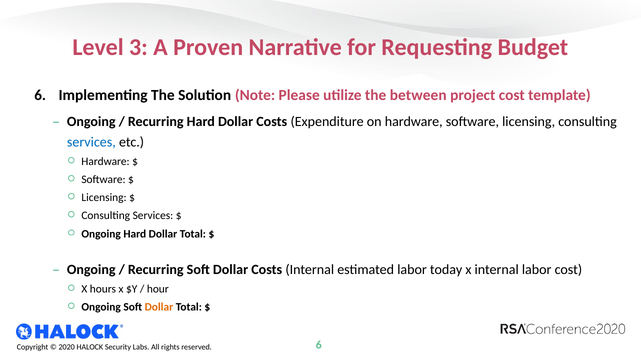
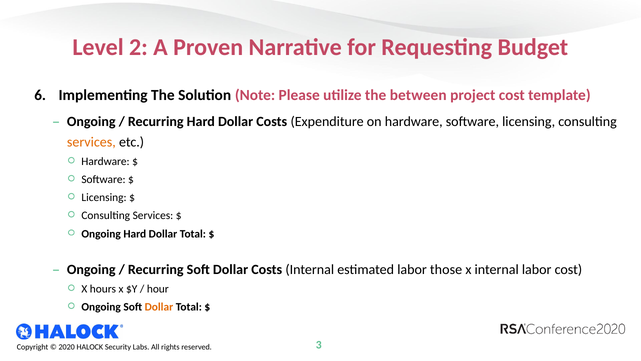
3: 3 -> 2 (138, 47)
services colour: blue -> orange (91, 142)
today: today -> those (446, 269)
6: 6 -> 3 (319, 345)
